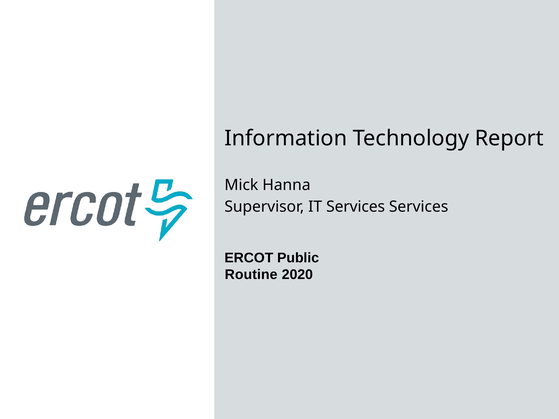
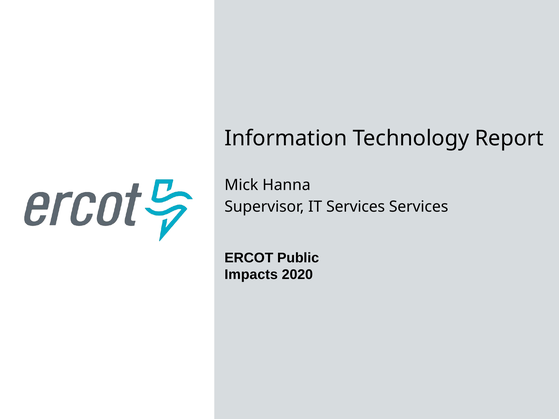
Routine: Routine -> Impacts (251, 275)
